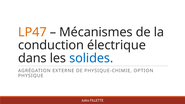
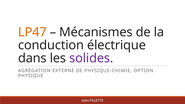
solides colour: blue -> purple (91, 58)
